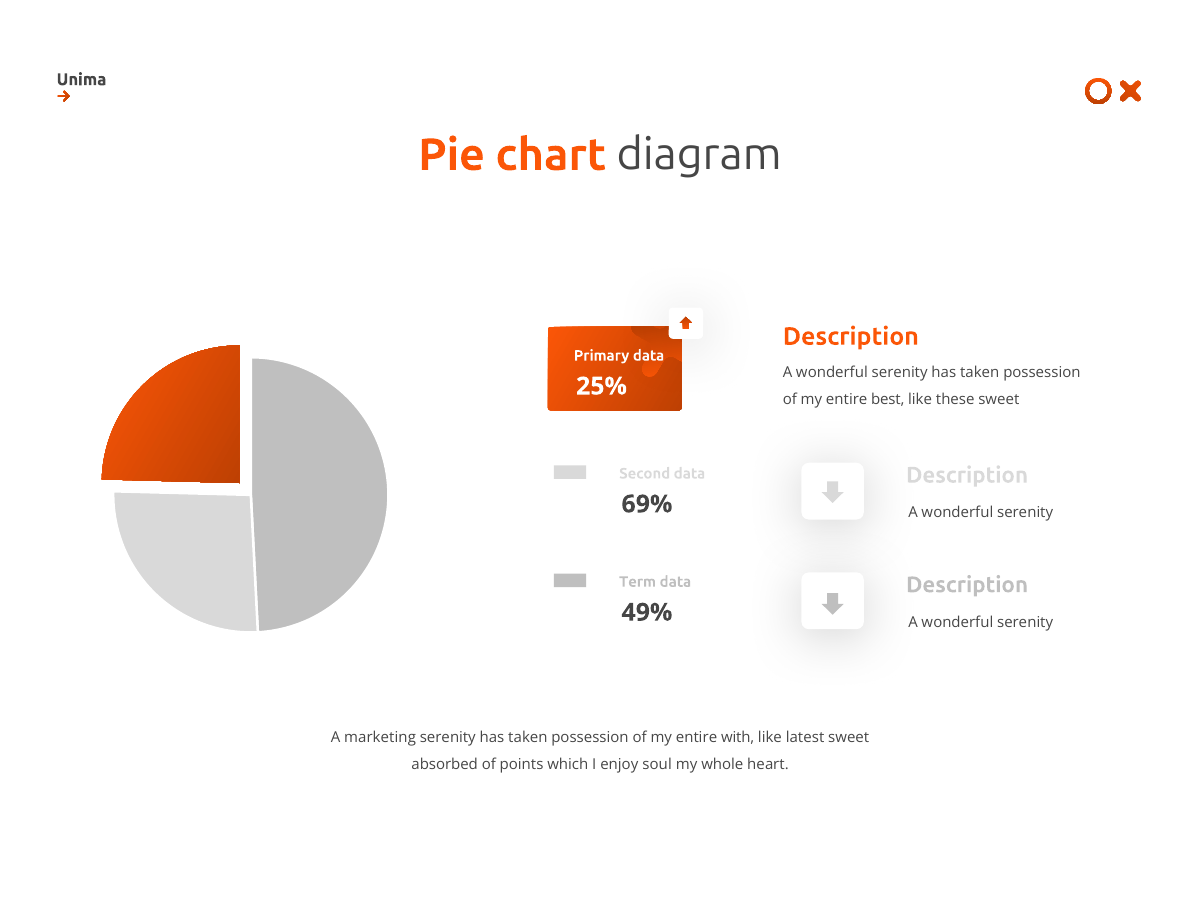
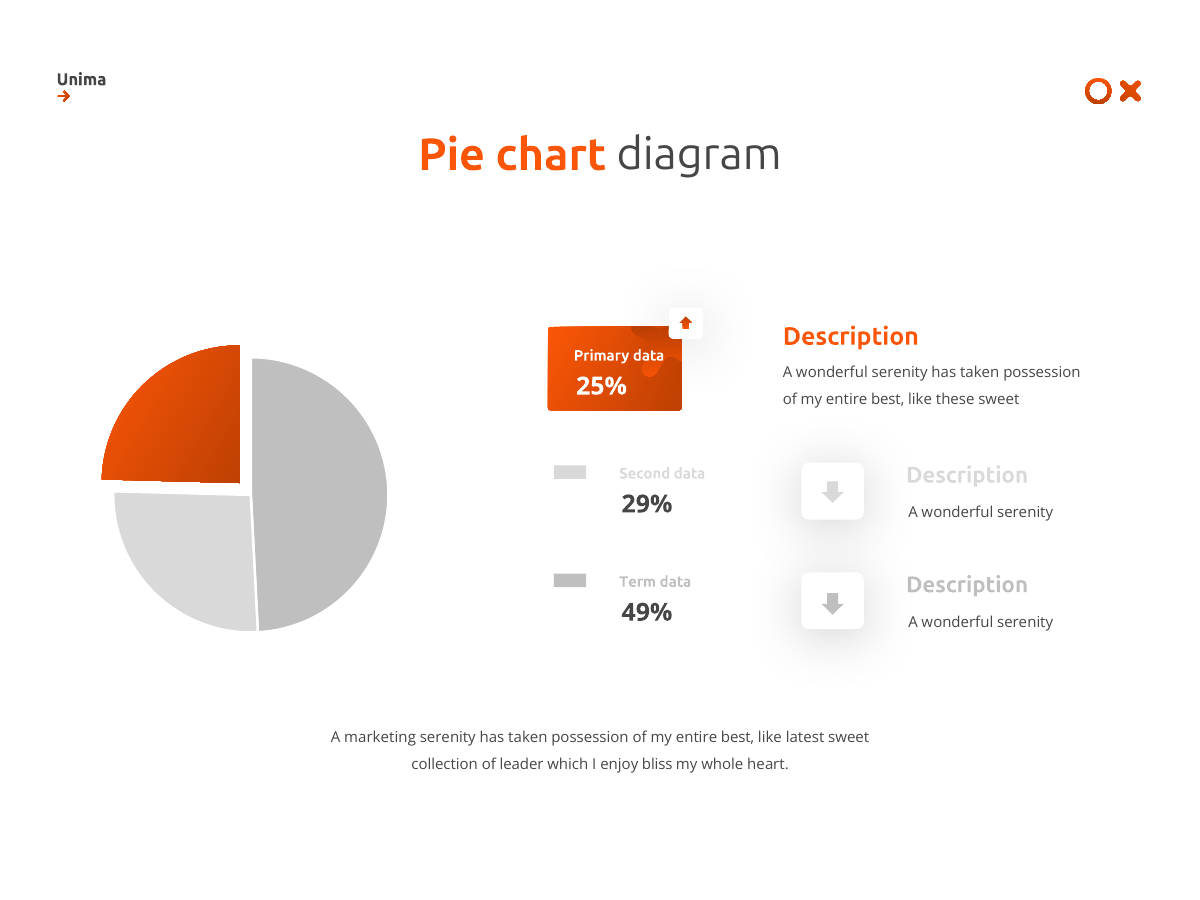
69%: 69% -> 29% (647, 504)
with: with -> best (738, 737)
absorbed: absorbed -> collection (445, 764)
points: points -> leader (522, 764)
soul: soul -> bliss (657, 764)
